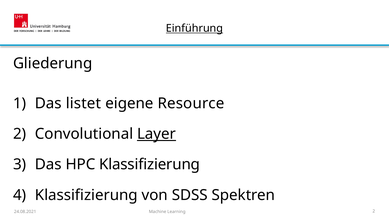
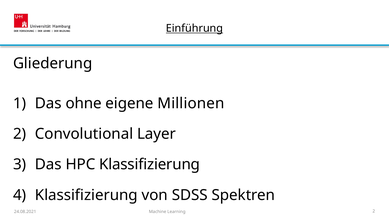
listet: listet -> ohne (84, 103)
Resource: Resource -> Millionen (191, 103)
Layer underline: present -> none (157, 134)
